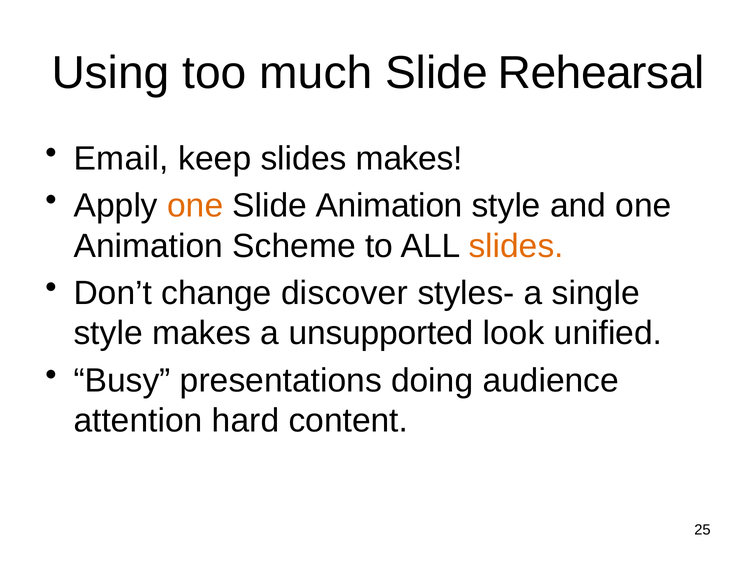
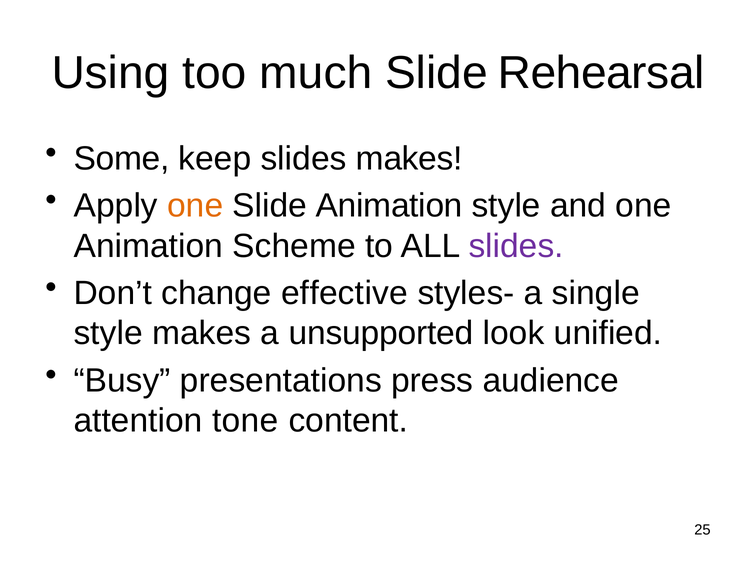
Email: Email -> Some (121, 159)
slides colour: orange -> purple (516, 246)
discover: discover -> effective (344, 293)
doing: doing -> press (432, 380)
hard: hard -> tone (245, 421)
